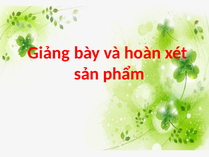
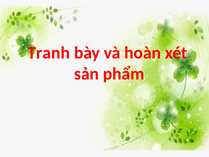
Giảng: Giảng -> Tranh (49, 53)
